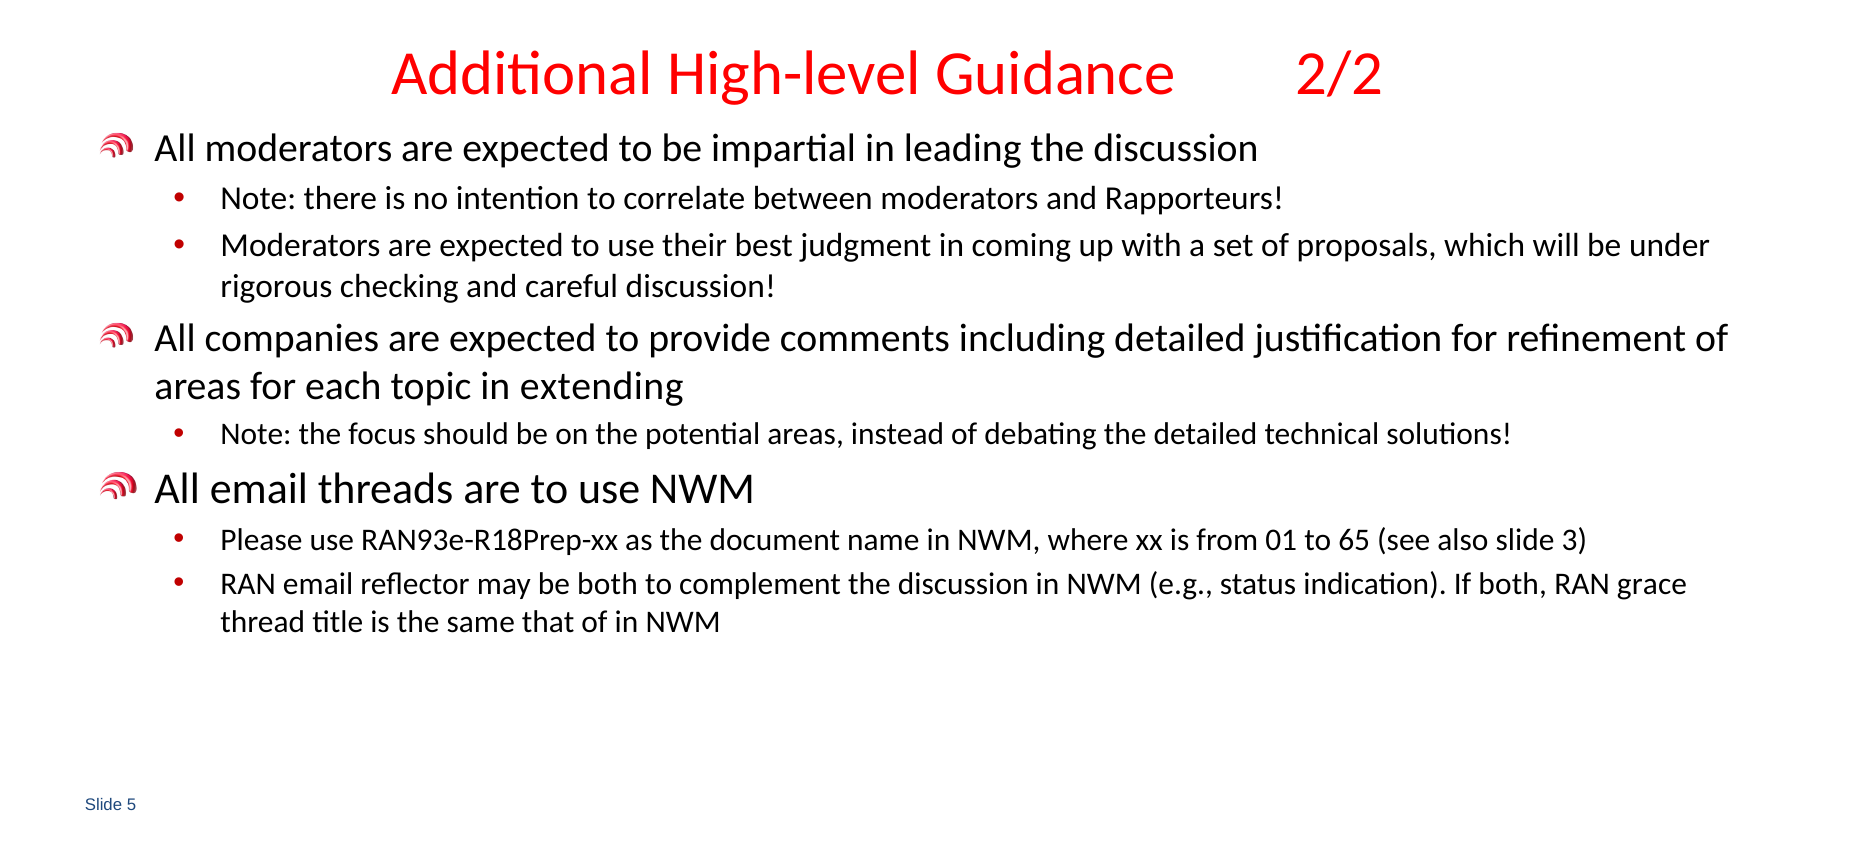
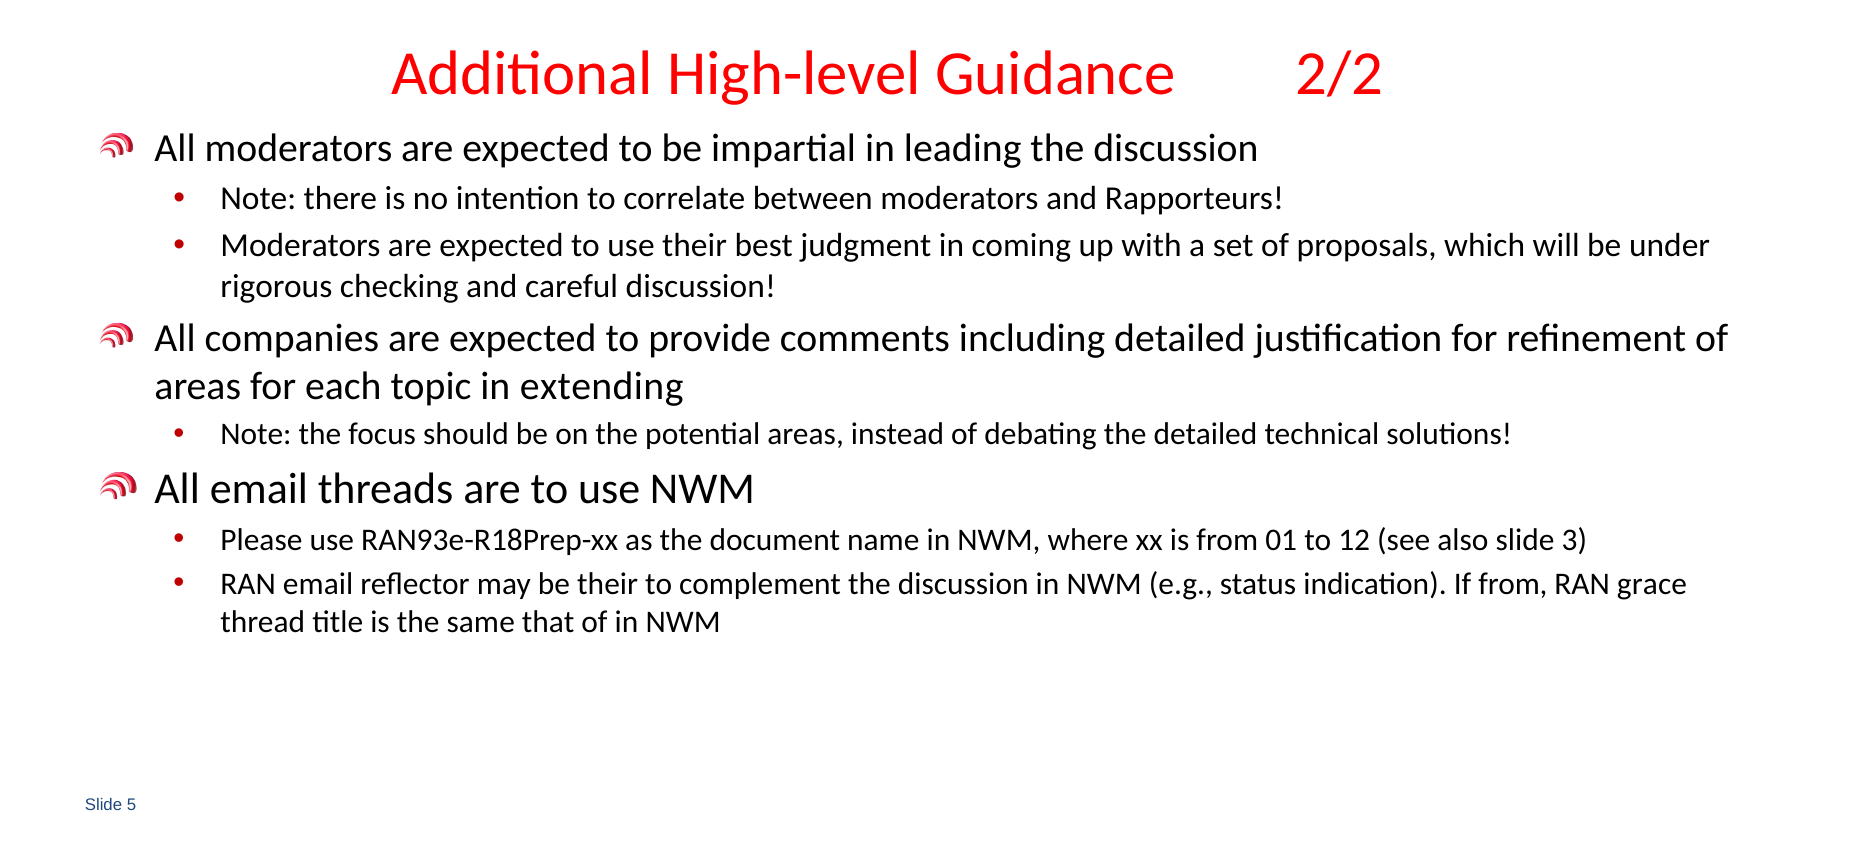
65: 65 -> 12 (1354, 540)
be both: both -> their (608, 584)
If both: both -> from (1513, 584)
